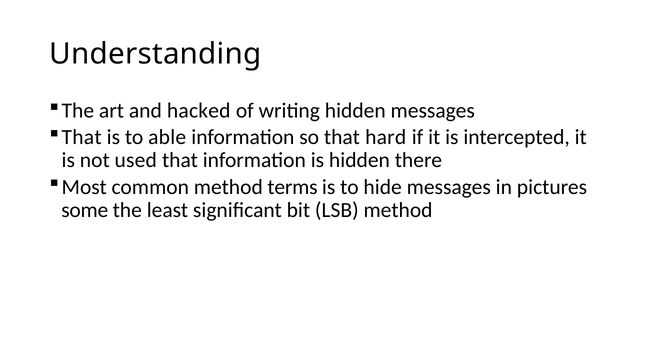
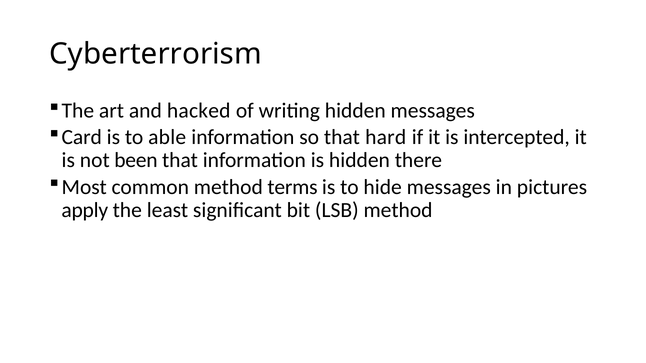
Understanding: Understanding -> Cyberterrorism (156, 54)
That: That -> Card (82, 137)
used: used -> been (136, 161)
some: some -> apply (85, 210)
